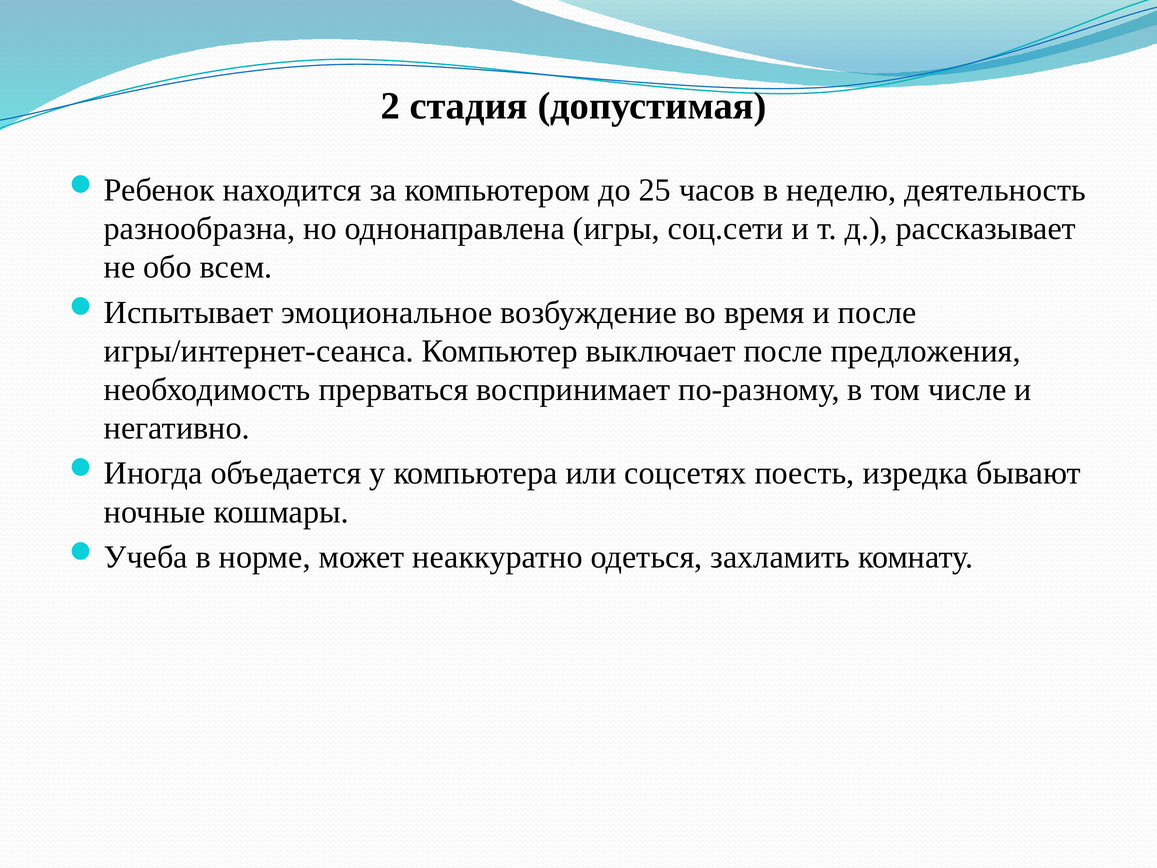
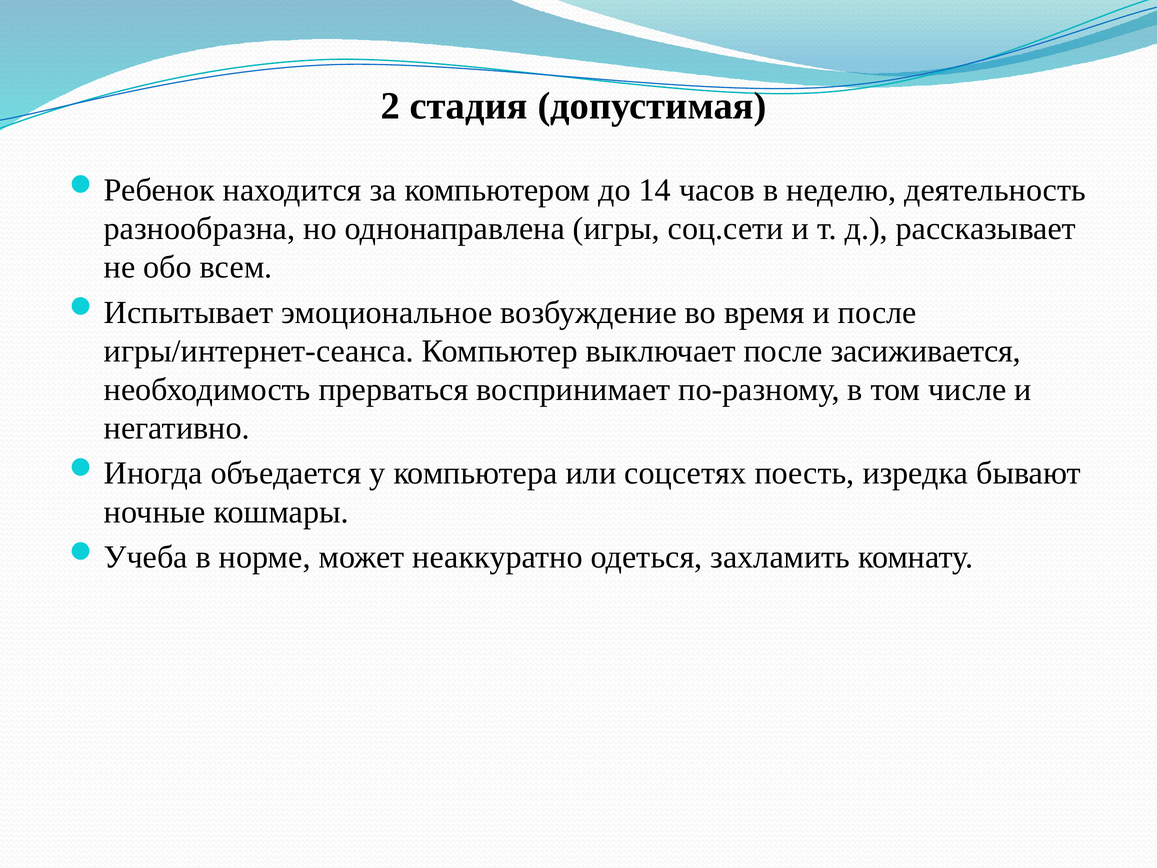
25: 25 -> 14 (655, 190)
предложения: предложения -> засиживается (926, 351)
